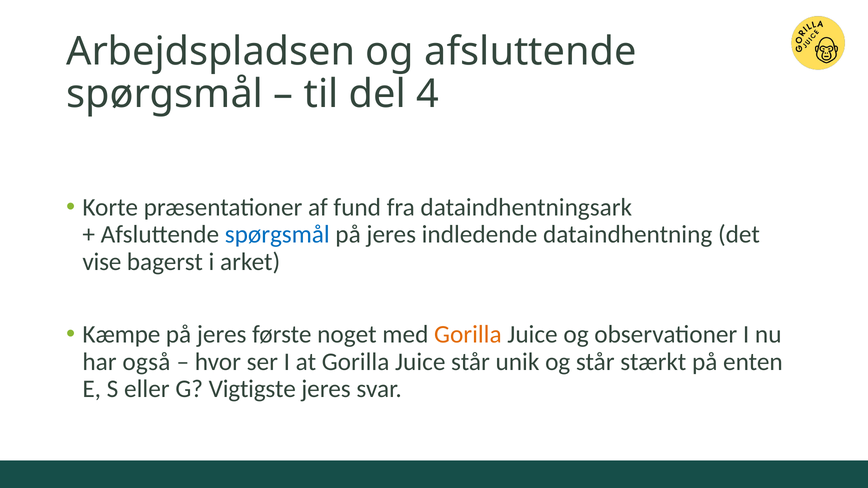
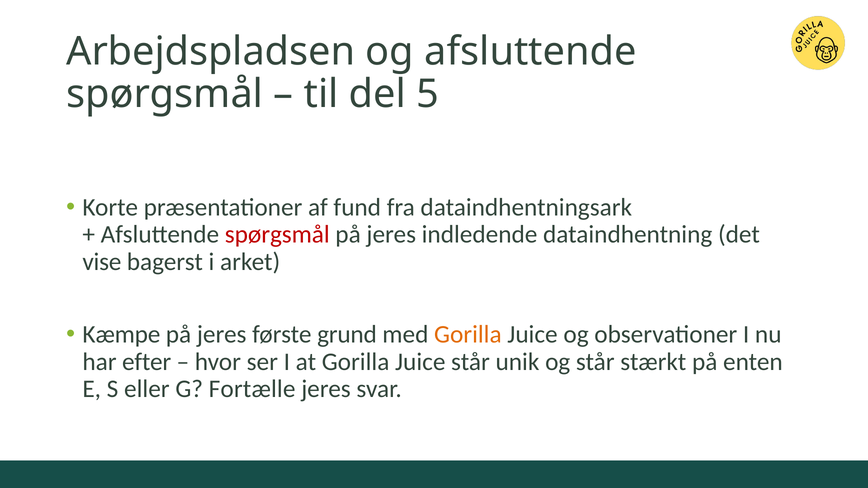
4: 4 -> 5 (428, 94)
spørgsmål colour: blue -> red (277, 235)
noget: noget -> grund (347, 335)
også: også -> efter (147, 362)
Vigtigste: Vigtigste -> Fortælle (252, 389)
